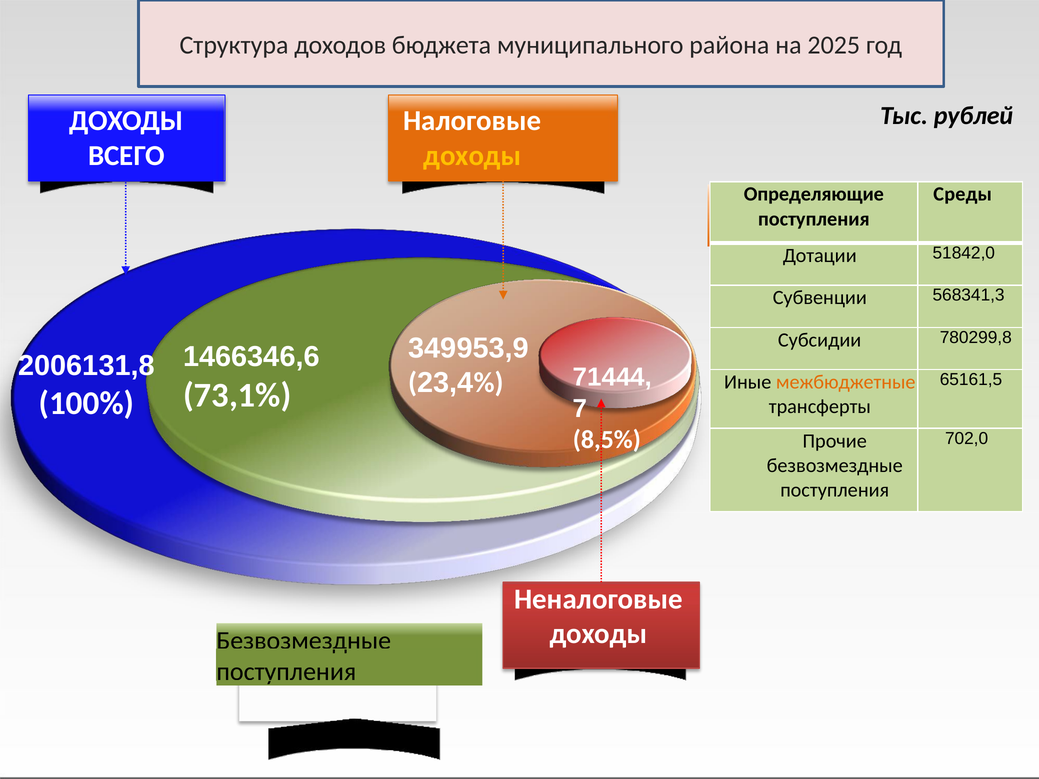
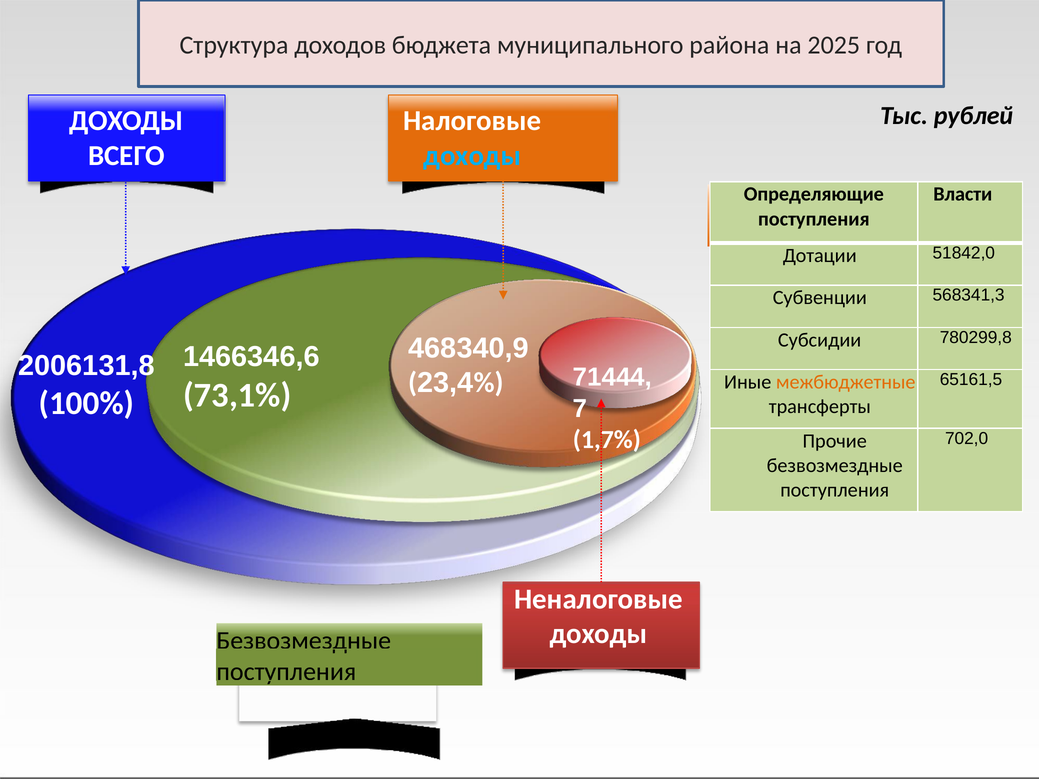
доходы colour: yellow -> light blue (472, 156)
Среды: Среды -> Власти (963, 194)
349953,9: 349953,9 -> 468340,9 (469, 348)
8,5%: 8,5% -> 1,7% (607, 440)
